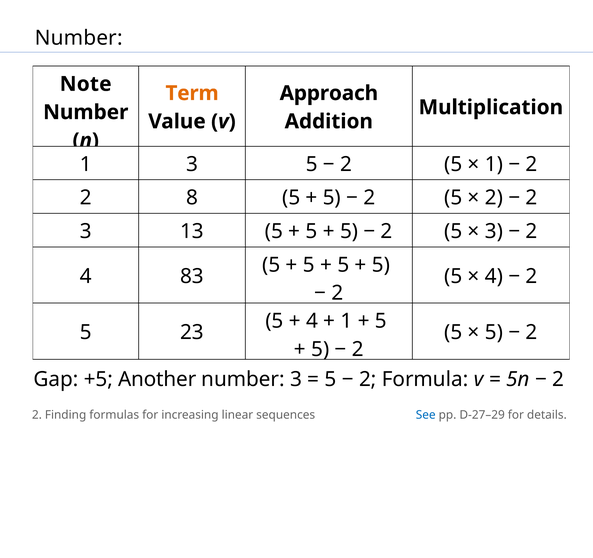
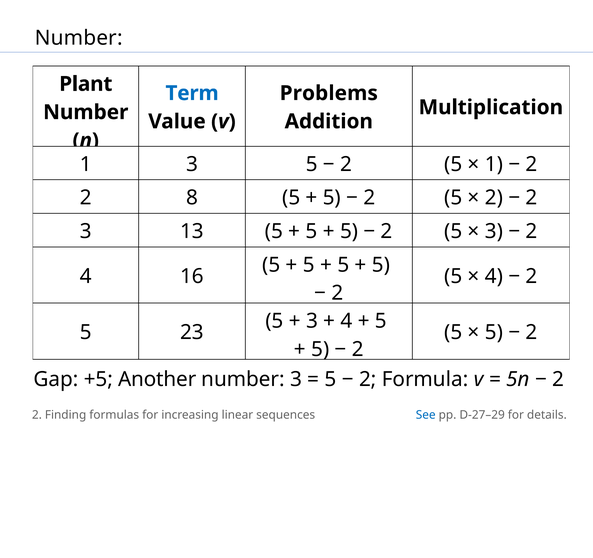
Note: Note -> Plant (86, 84)
Term colour: orange -> blue (192, 93)
Approach: Approach -> Problems (329, 93)
83: 83 -> 16 (192, 276)
4: 4 -> 3 (312, 321)
1: 1 -> 4 (346, 321)
